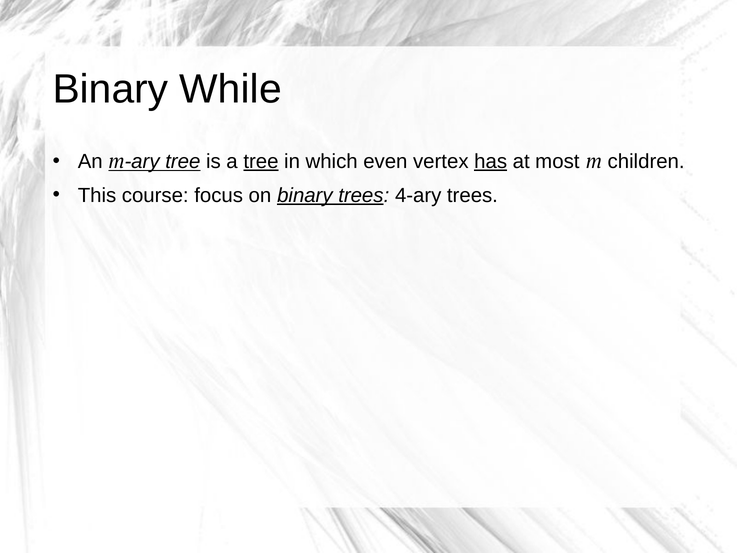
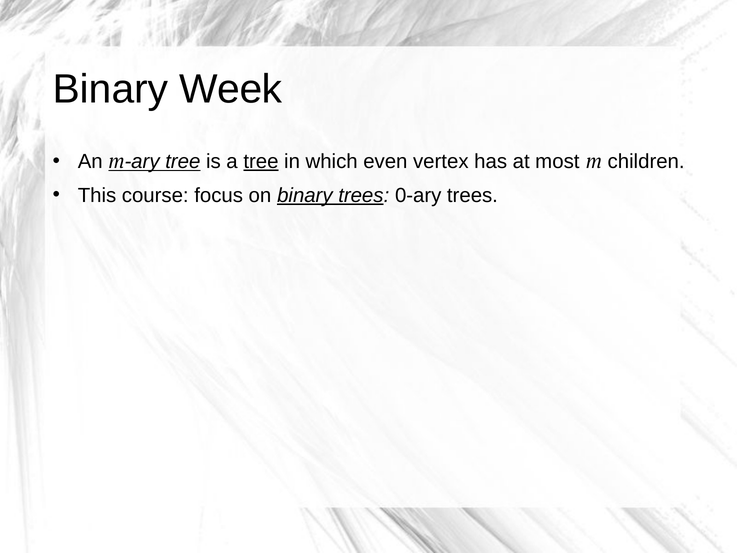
While: While -> Week (231, 89)
has underline: present -> none (491, 161)
4-ary: 4-ary -> 0-ary (418, 195)
